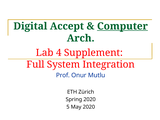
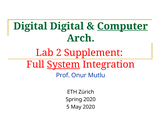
Digital Accept: Accept -> Digital (67, 26)
4: 4 -> 2 (59, 53)
System underline: none -> present (64, 64)
